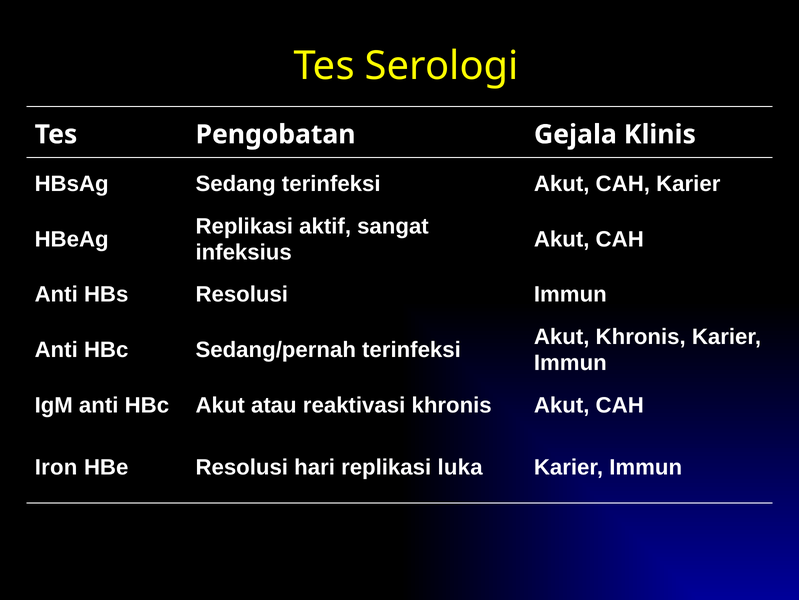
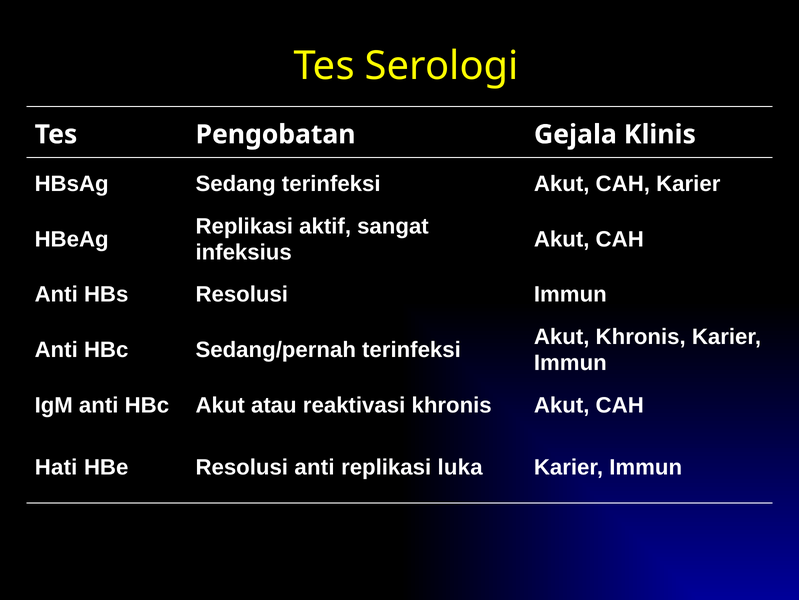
Iron: Iron -> Hati (56, 467)
Resolusi hari: hari -> anti (314, 467)
